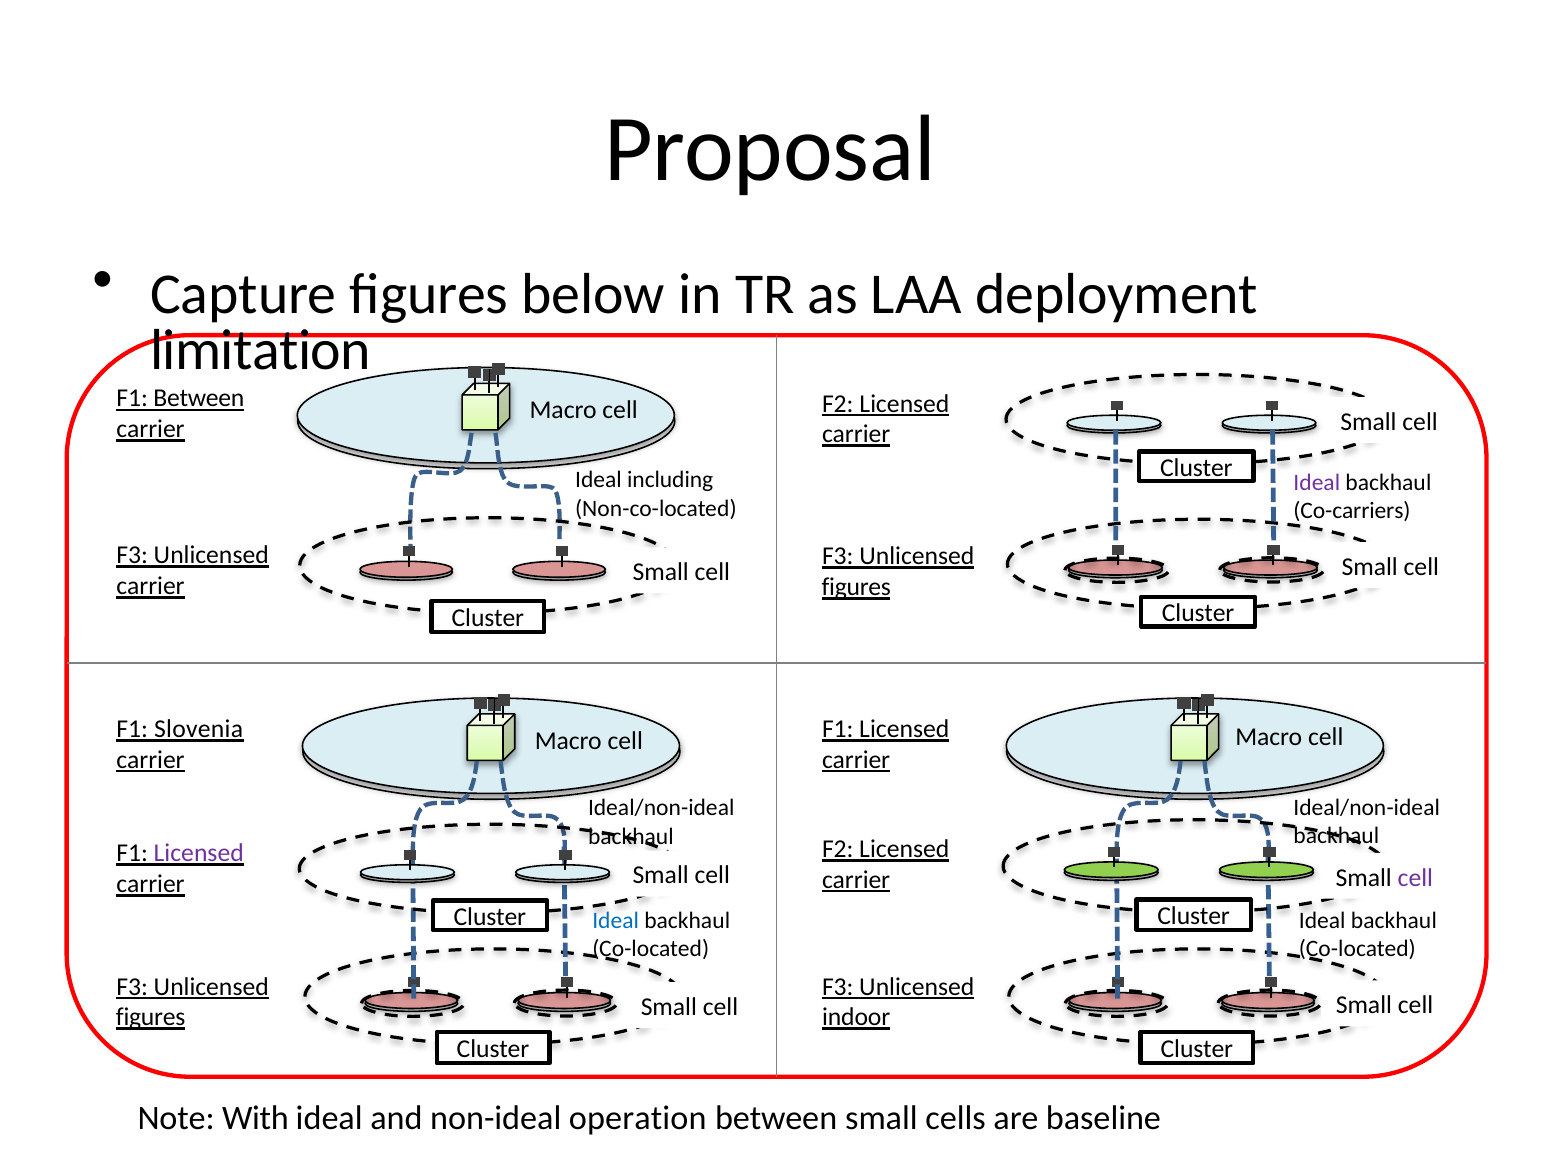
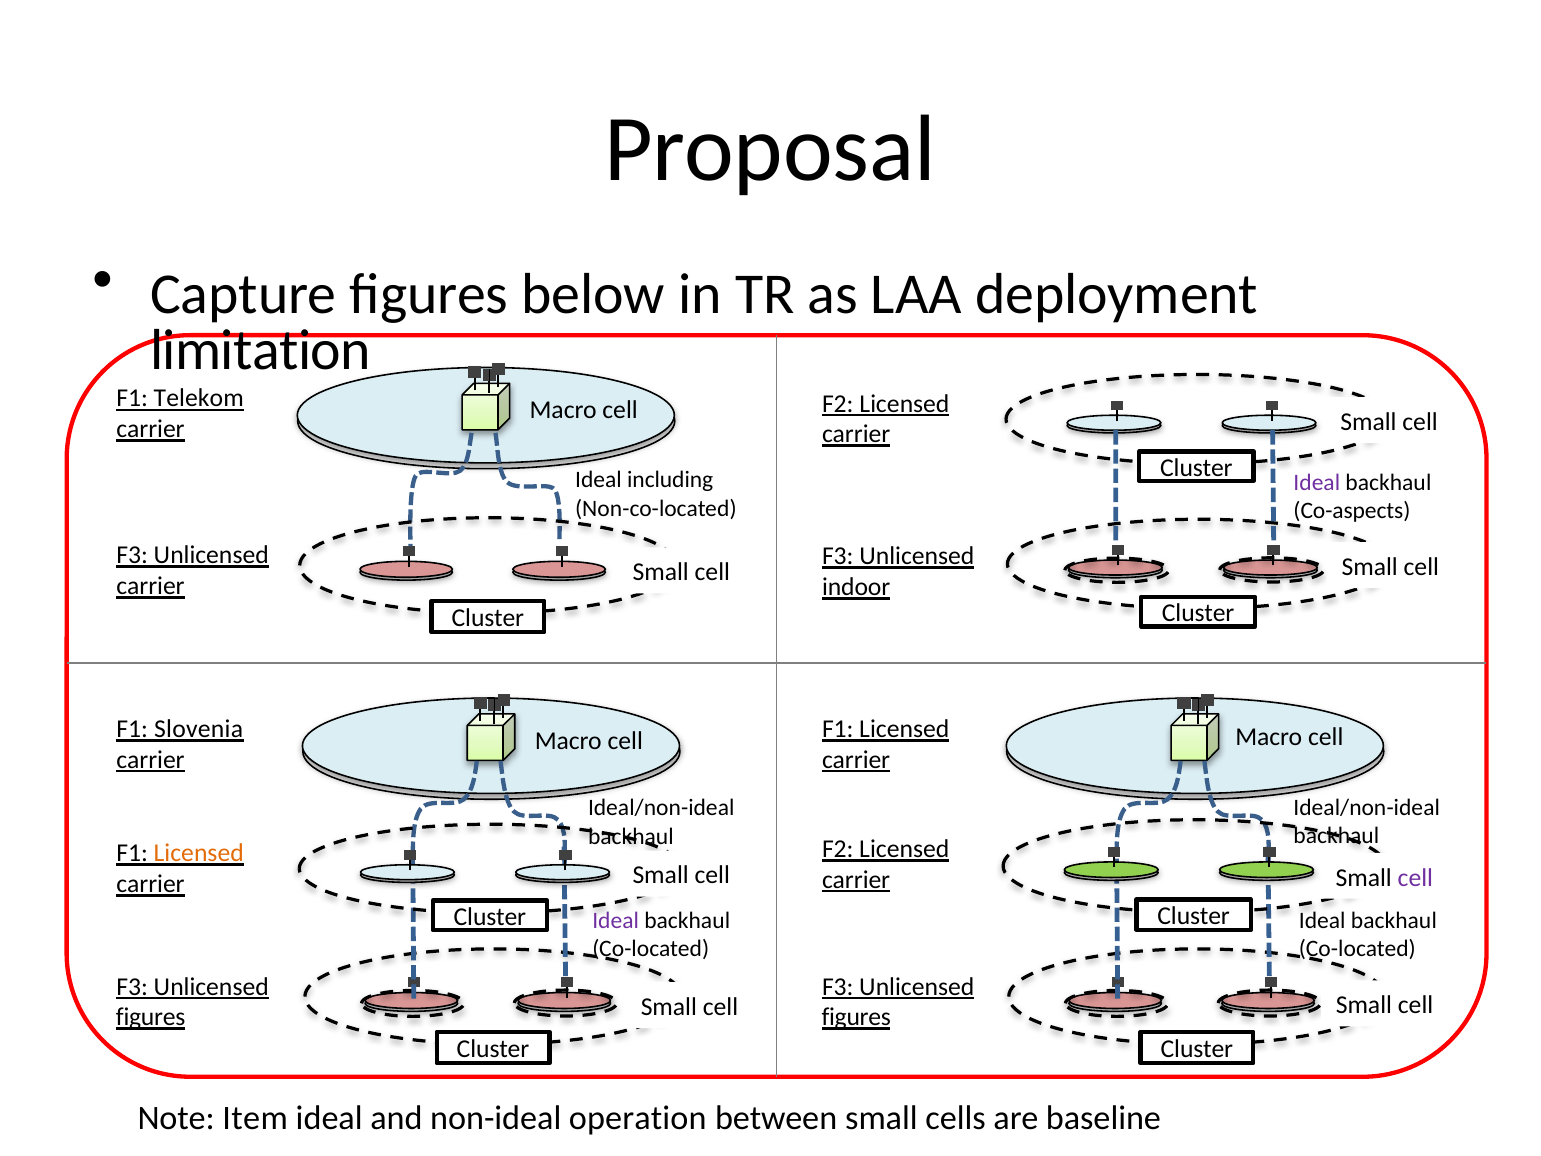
F1 Between: Between -> Telekom (199, 398)
Co-carriers: Co-carriers -> Co-aspects (1352, 511)
figures: figures -> indoor (856, 587)
Licensed colour: purple -> orange (199, 853)
Ideal colour: blue -> purple (616, 920)
indoor: indoor -> figures (856, 1017)
With: With -> Item (255, 1118)
